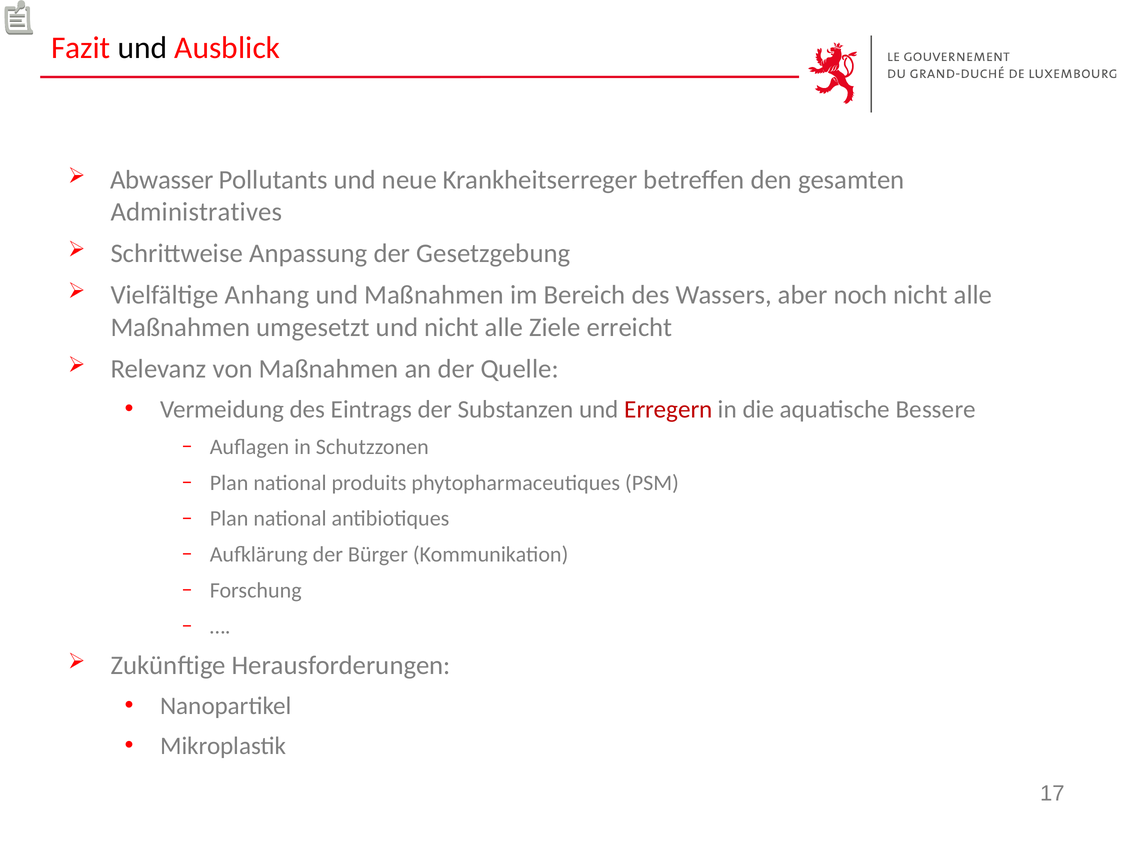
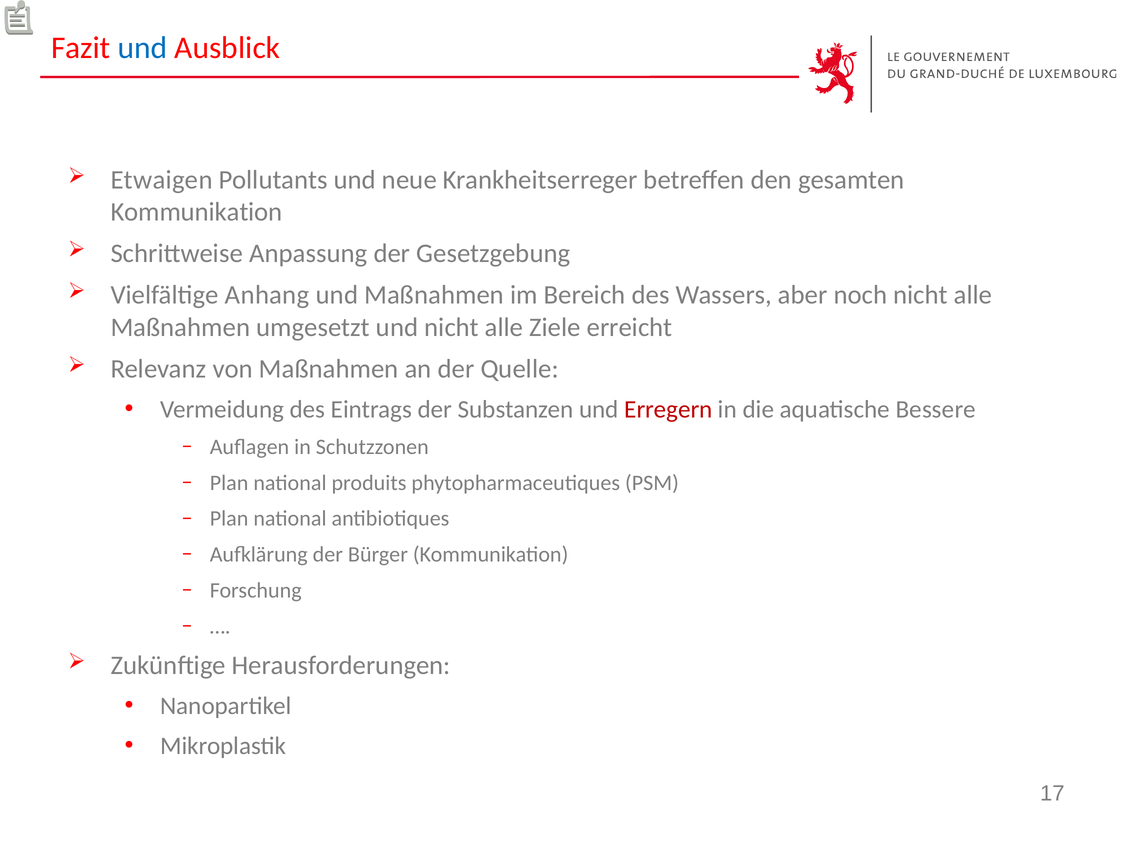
und colour: black -> blue (142, 48)
Abwasser: Abwasser -> Etwaigen (162, 180)
Administratives: Administratives -> Kommunikation (197, 212)
